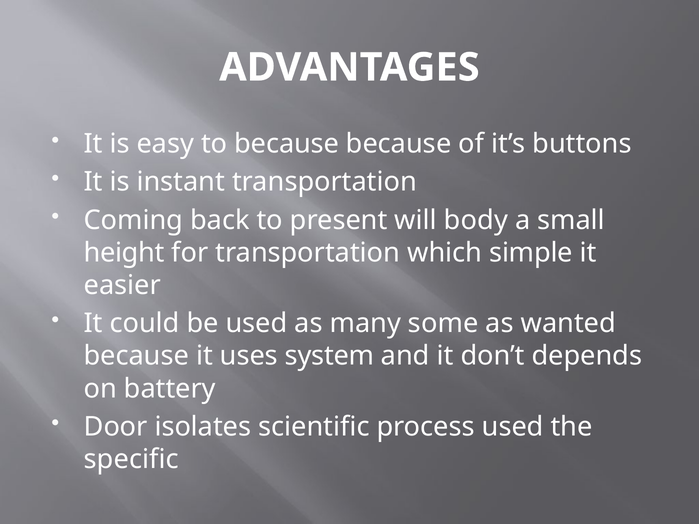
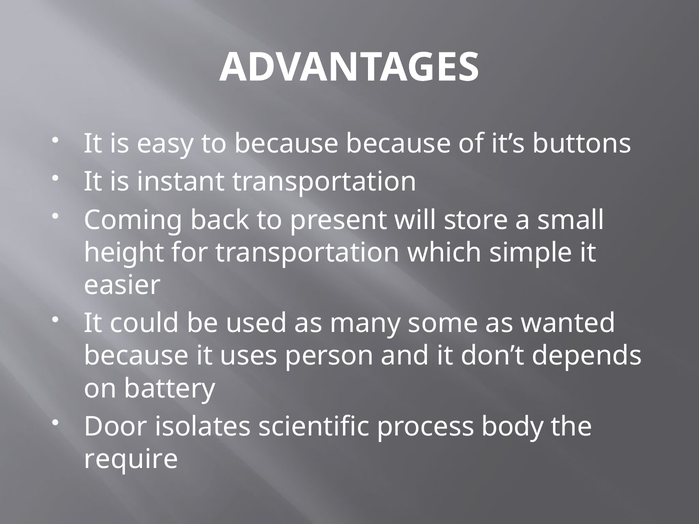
body: body -> store (476, 220)
system: system -> person (329, 356)
process used: used -> body (513, 427)
specific: specific -> require (131, 460)
